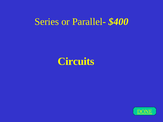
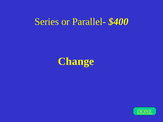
Circuits: Circuits -> Change (76, 61)
